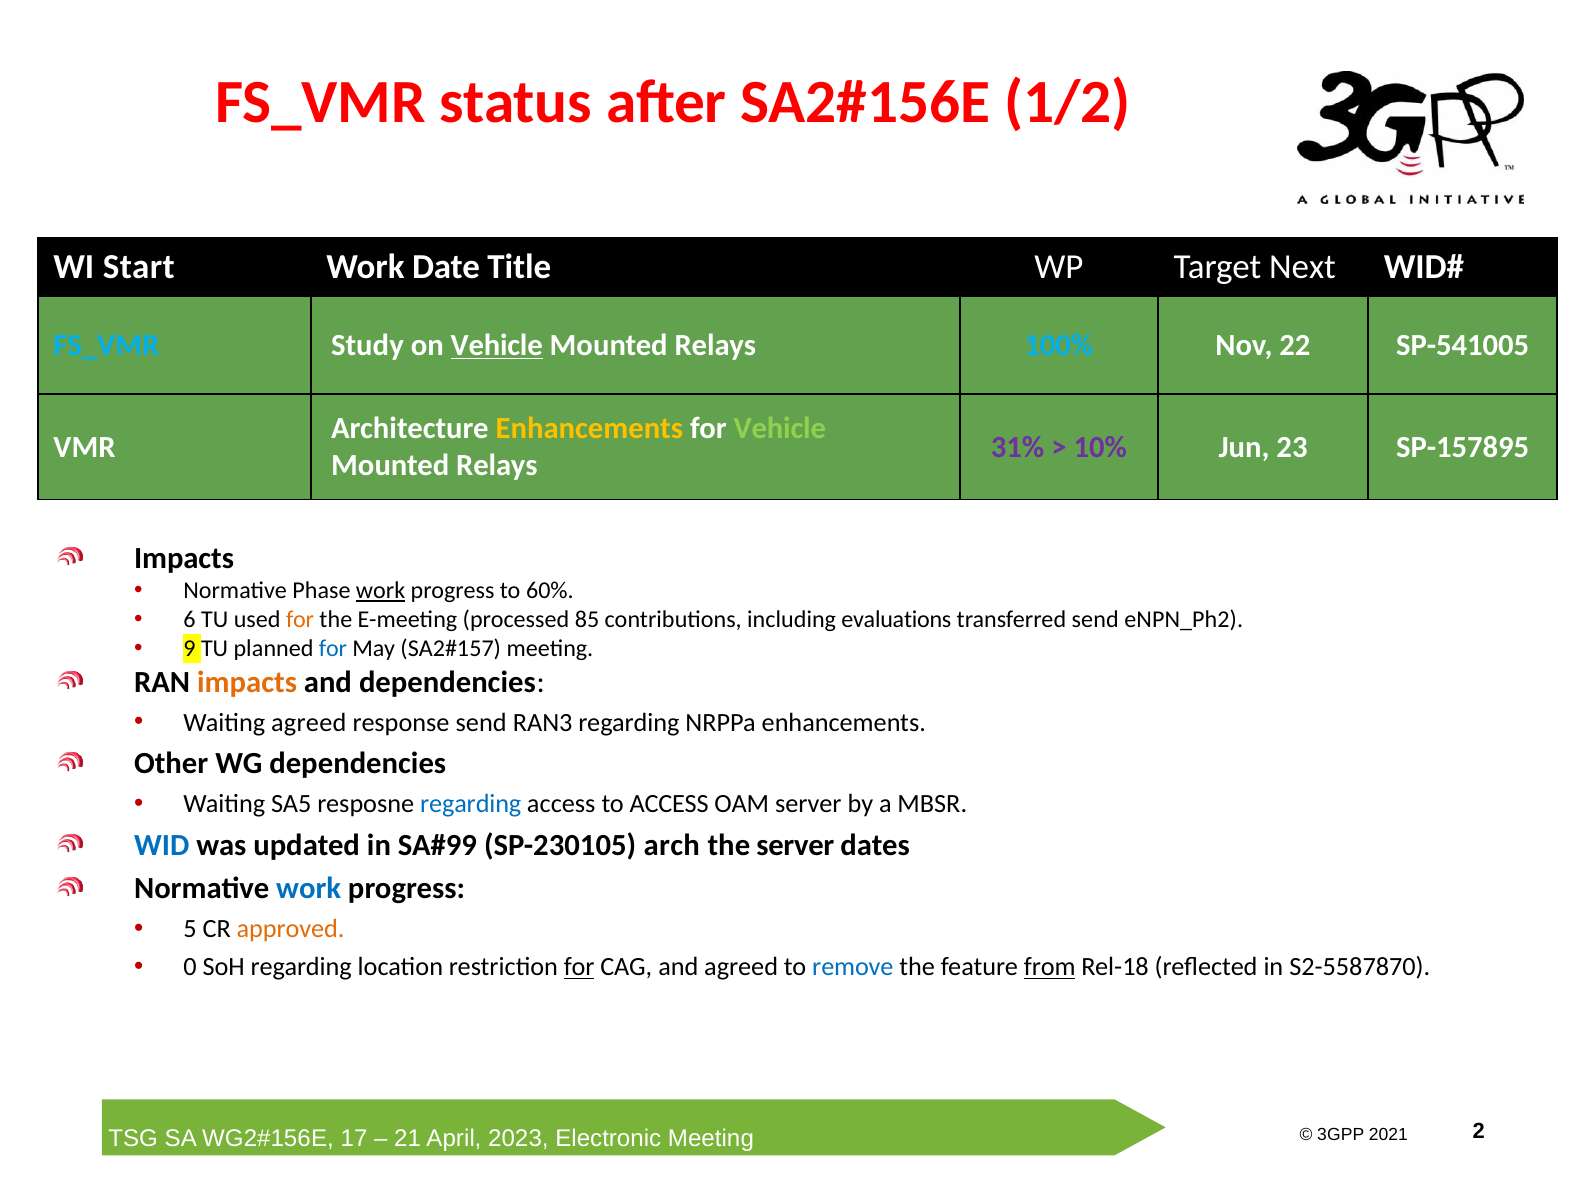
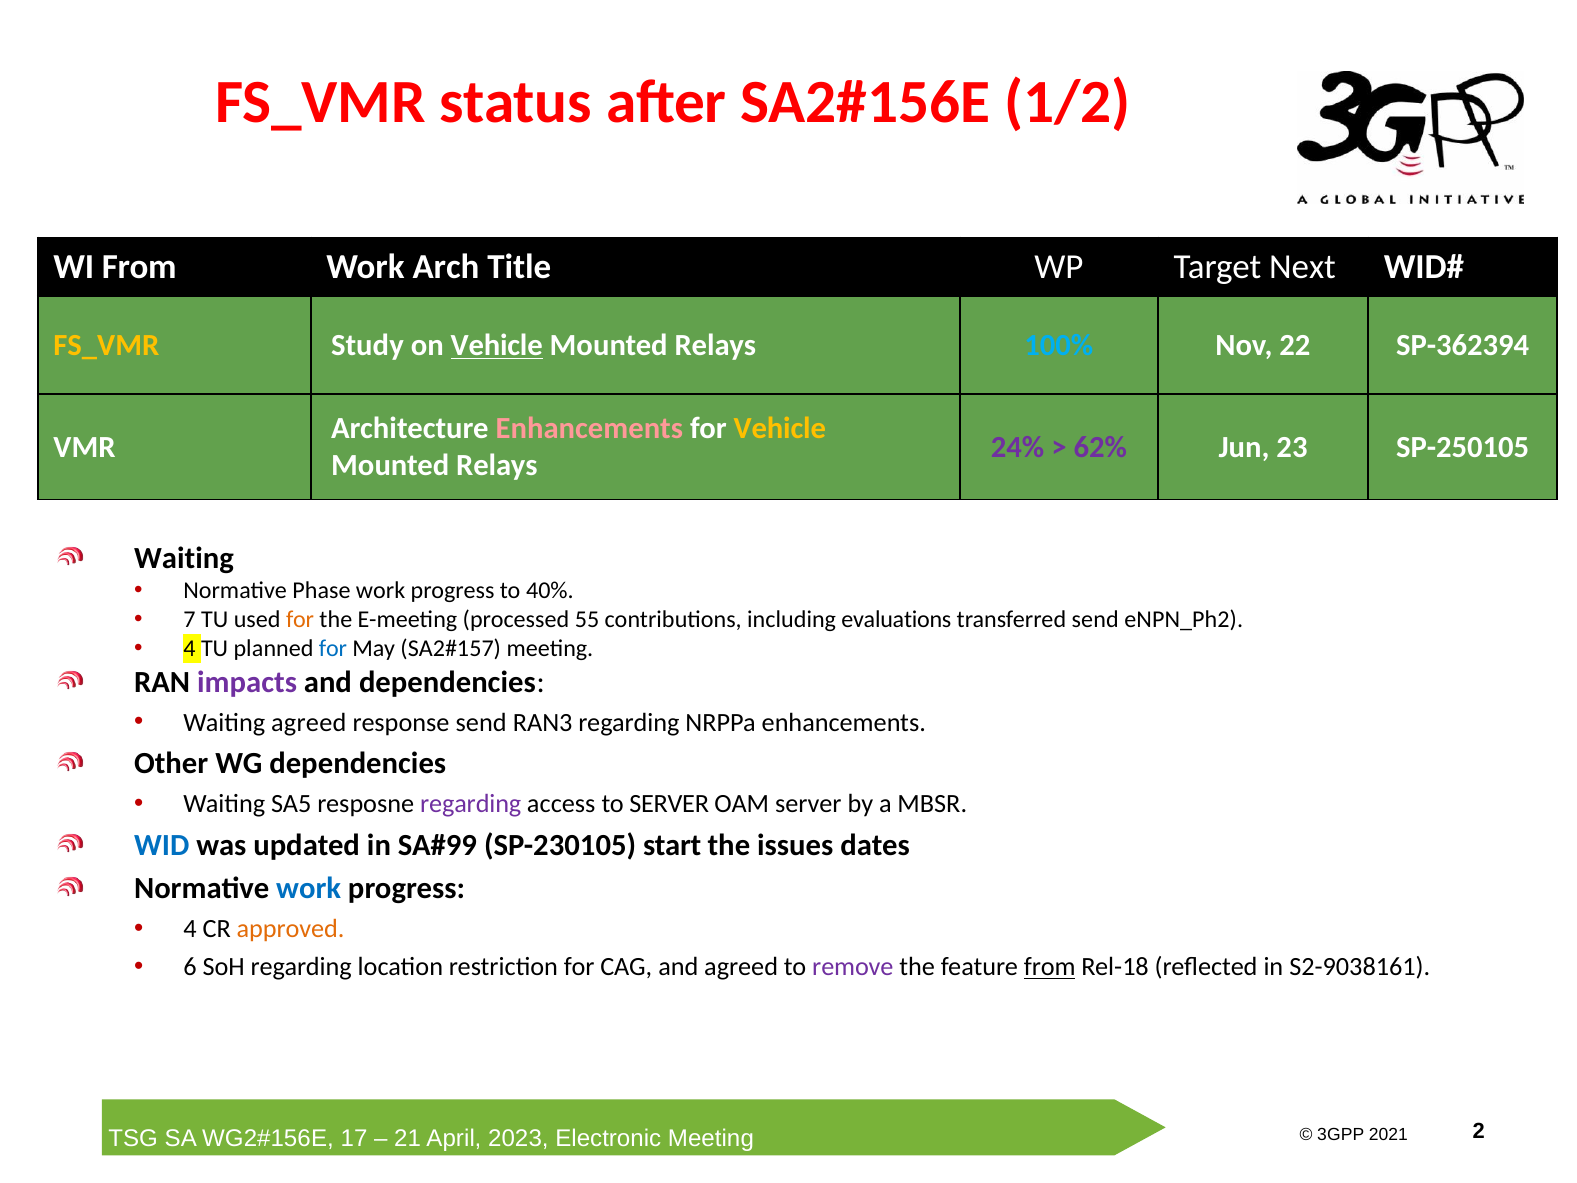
WI Start: Start -> From (139, 267)
Date: Date -> Arch (446, 267)
FS_VMR colour: light blue -> yellow (106, 345)
SP-541005: SP-541005 -> SP-362394 (1463, 345)
Enhancements colour: yellow -> pink (589, 428)
Vehicle colour: light green -> yellow (780, 428)
31%: 31% -> 24% (1018, 447)
10%: 10% -> 62% (1100, 447)
SP-157895: SP-157895 -> SP-250105 (1463, 447)
Impacts: Impacts -> Waiting (184, 558)
work underline: present -> none (381, 591)
60%: 60% -> 40% (550, 591)
6: 6 -> 7 (190, 620)
85: 85 -> 55 (587, 620)
9: 9 -> 4 (190, 649)
impacts colour: orange -> purple (247, 682)
regarding colour: blue -> purple (471, 804)
to ACCESS: ACCESS -> SERVER (669, 804)
arch: arch -> start (672, 845)
the server: server -> issues (795, 845)
5: 5 -> 4 (190, 929)
0: 0 -> 6 (190, 967)
for underline: present -> none (579, 967)
remove colour: blue -> purple (853, 967)
S2-5587870: S2-5587870 -> S2-9038161 (1360, 967)
